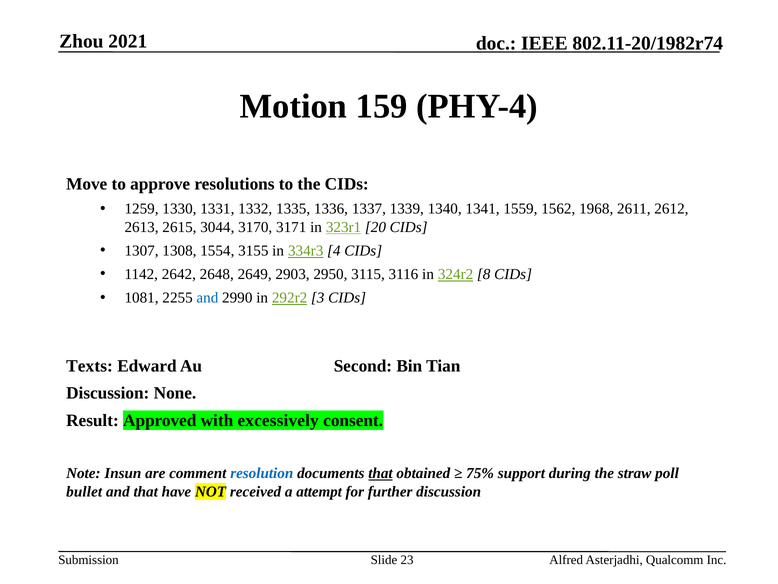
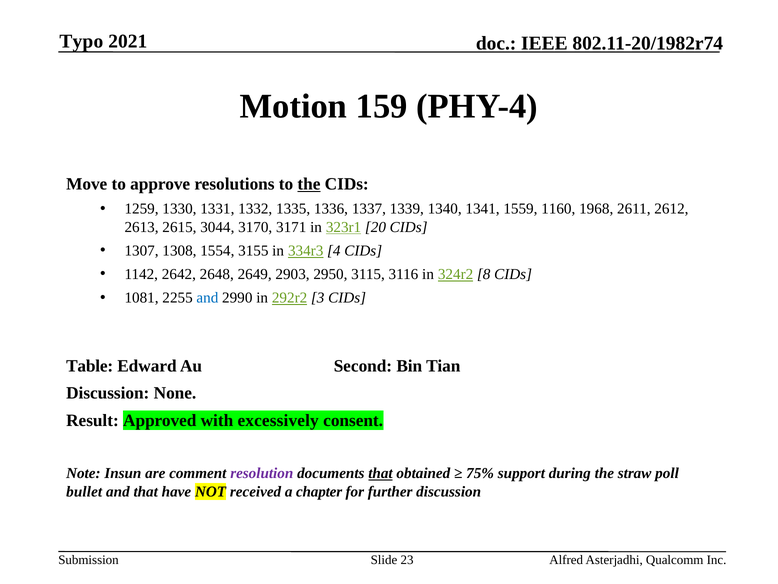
Zhou: Zhou -> Typo (81, 41)
the underline: none -> present (309, 184)
1562: 1562 -> 1160 (558, 209)
Texts: Texts -> Table (90, 366)
resolution colour: blue -> purple (262, 473)
attempt: attempt -> chapter (319, 491)
